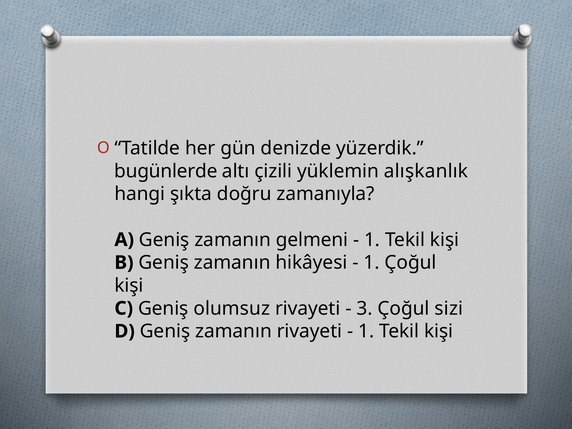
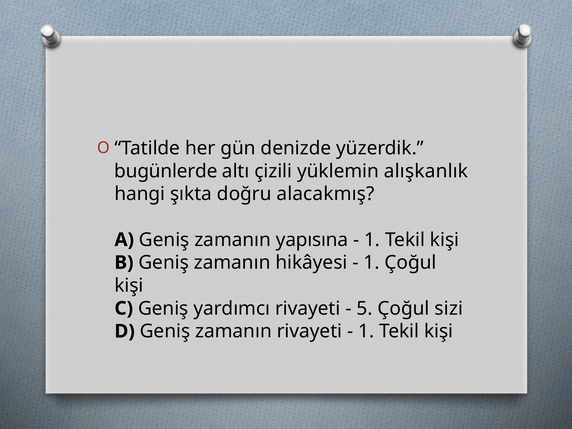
zamanıyla: zamanıyla -> alacakmış (325, 194)
gelmeni: gelmeni -> yapısına (312, 240)
olumsuz: olumsuz -> yardımcı (232, 308)
3: 3 -> 5 (364, 308)
